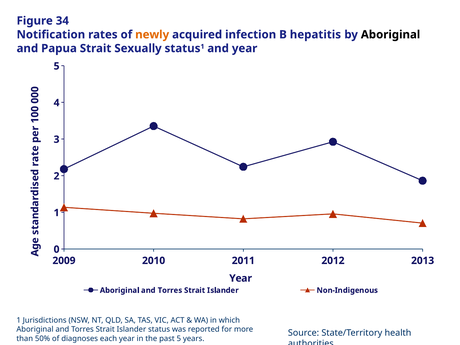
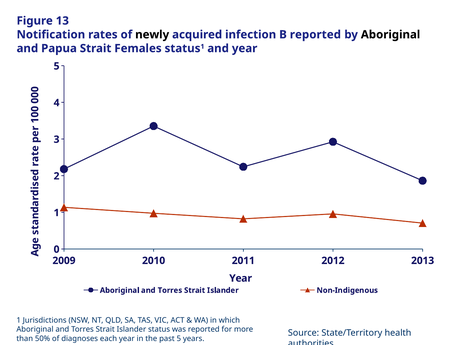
34: 34 -> 13 (62, 21)
newly colour: orange -> black (152, 35)
B hepatitis: hepatitis -> reported (315, 35)
Sexually: Sexually -> Females (138, 48)
